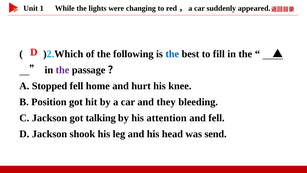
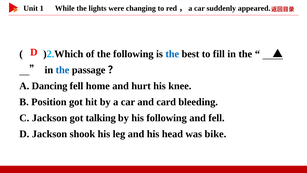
the colour: purple -> blue (62, 70)
Stopped: Stopped -> Dancing (50, 86)
they: they -> card (166, 102)
his attention: attention -> following (167, 118)
send: send -> bike (215, 134)
